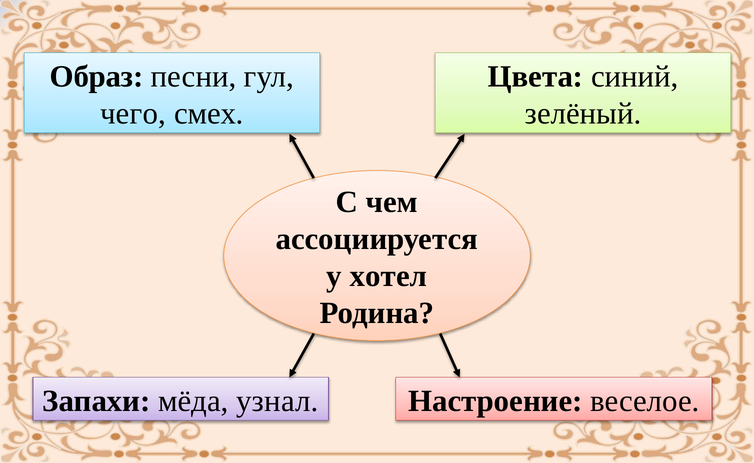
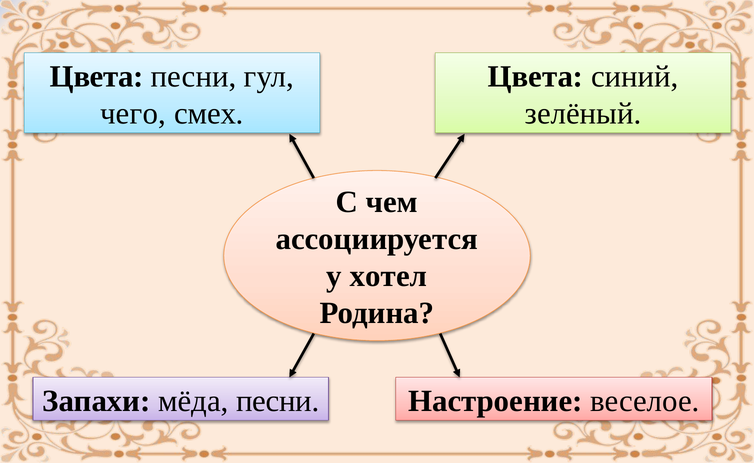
Образ: Образ -> Цвета (97, 77)
мёда узнал: узнал -> песни (278, 401)
